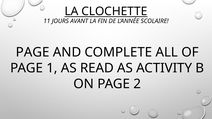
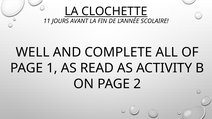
PAGE: PAGE -> WELL (33, 52)
